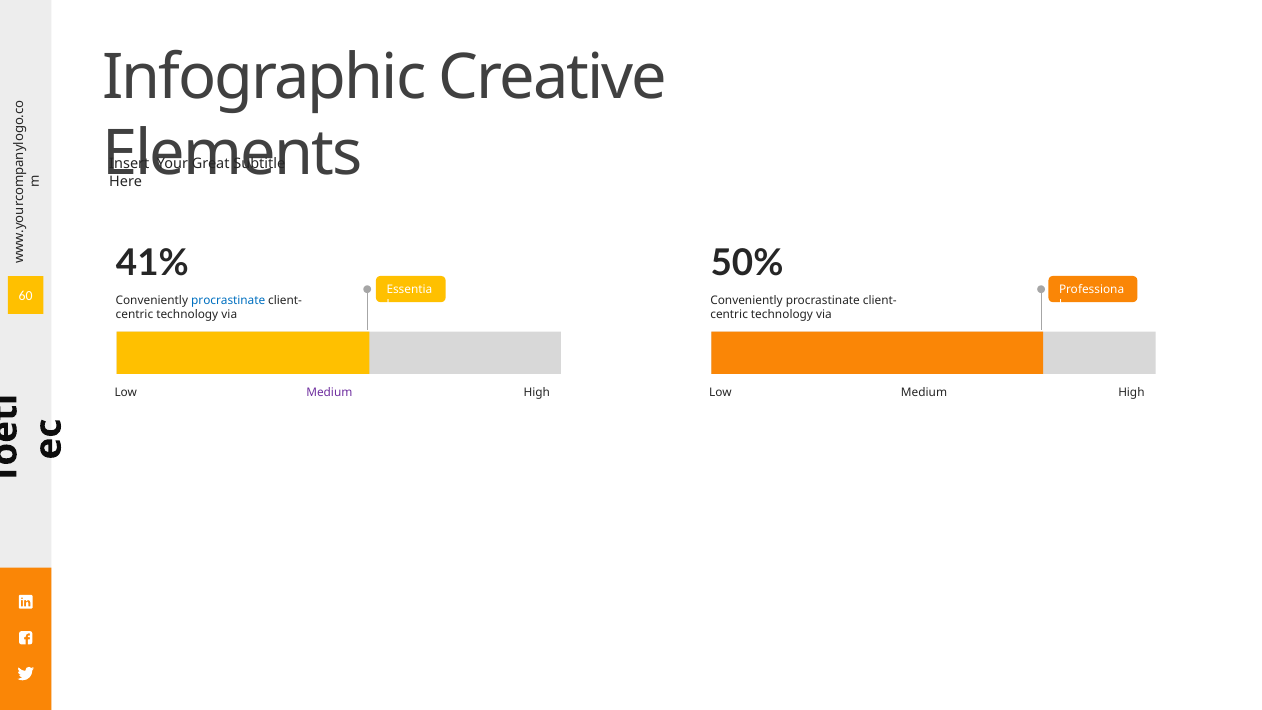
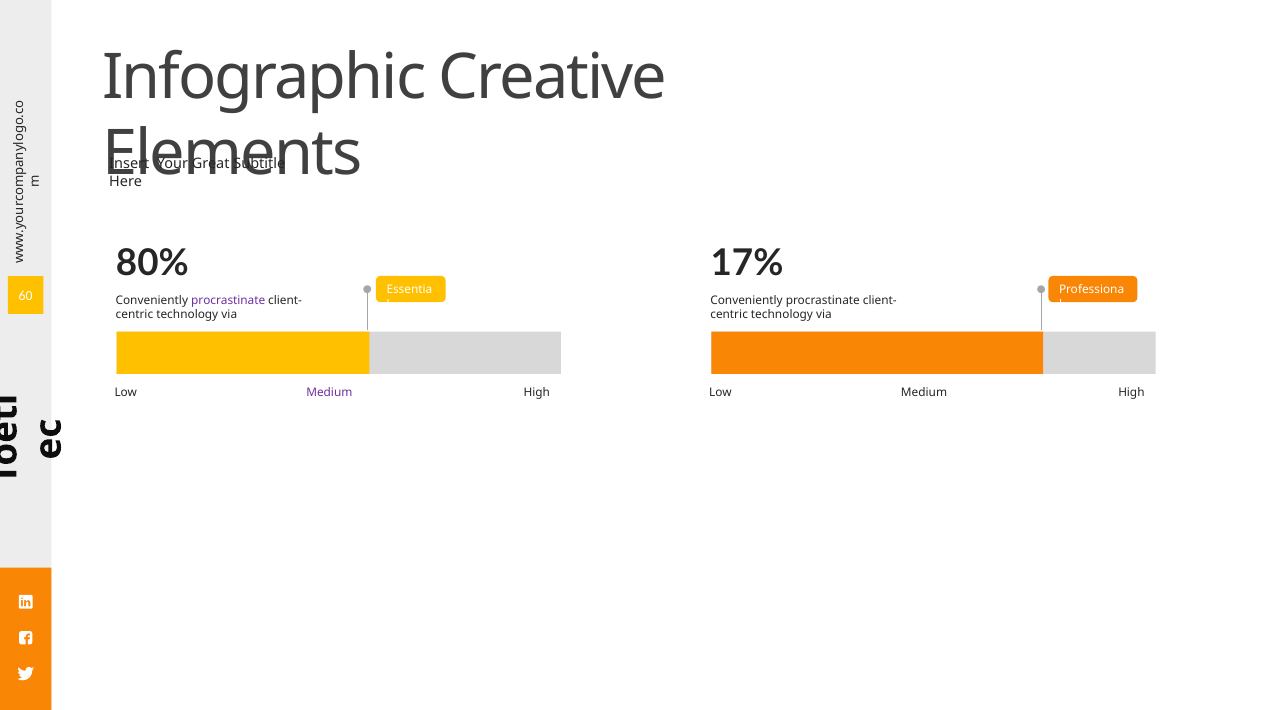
41%: 41% -> 80% (152, 263)
50%: 50% -> 17% (747, 263)
procrastinate colour: blue -> purple (228, 300)
